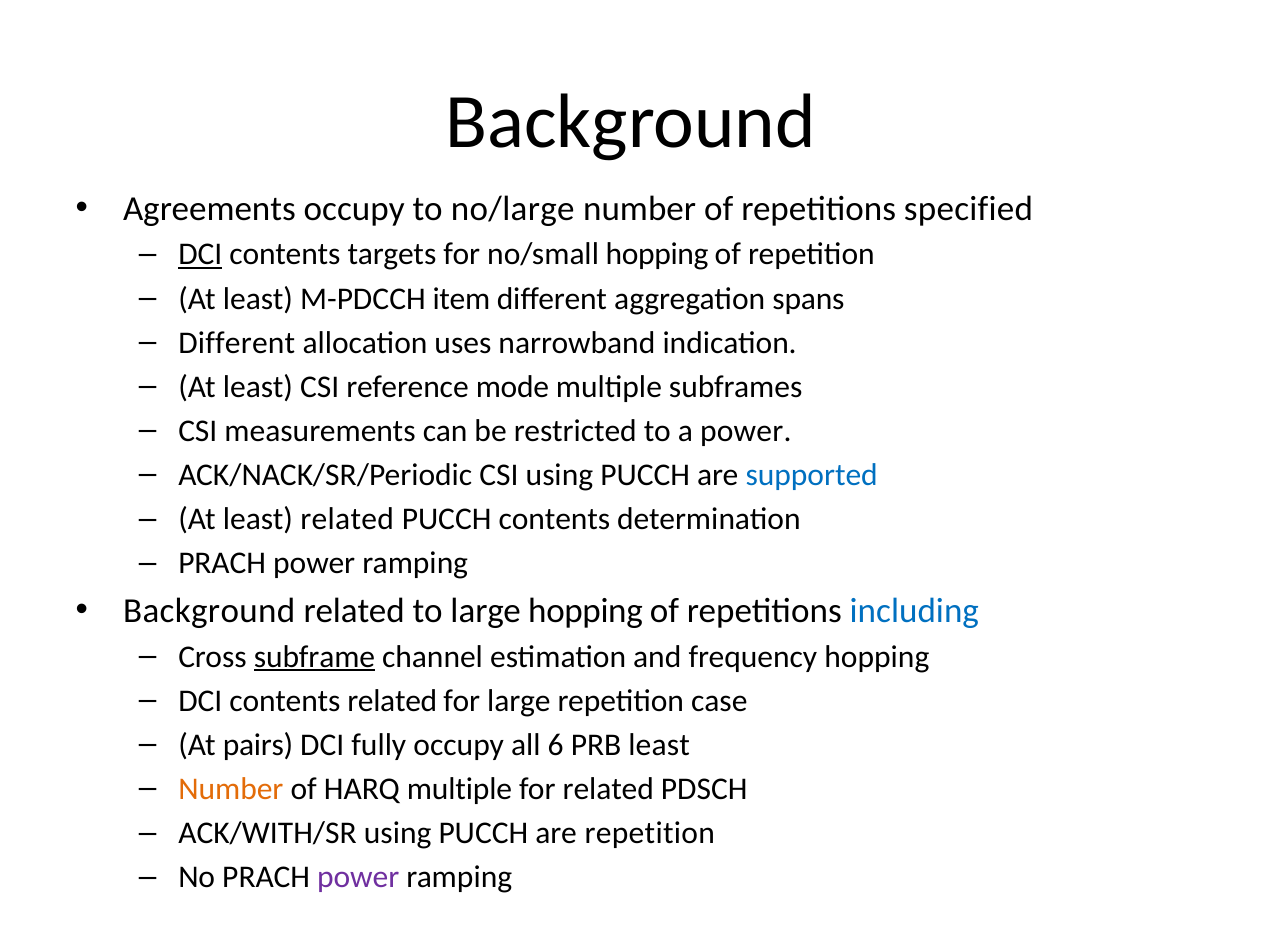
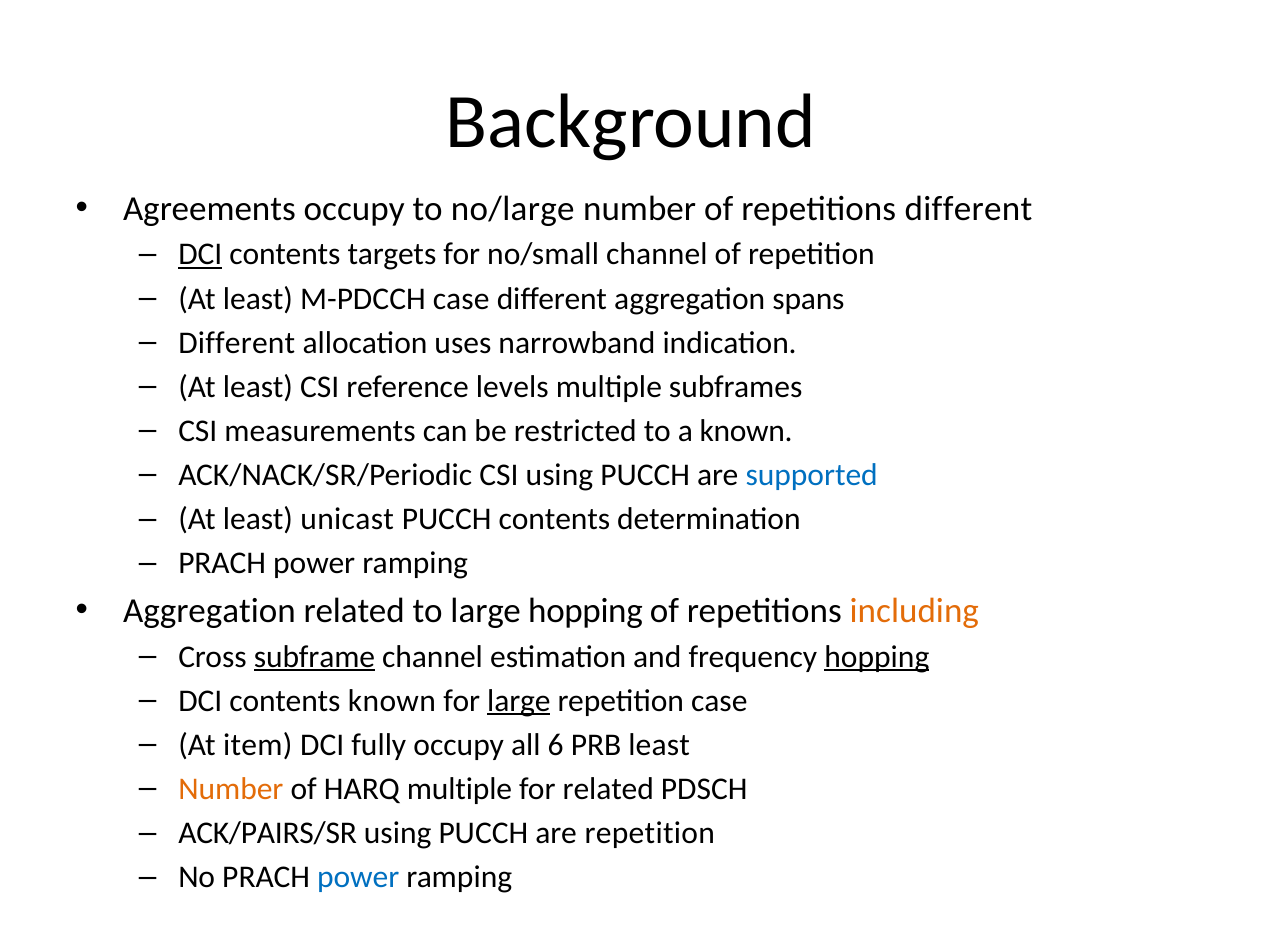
repetitions specified: specified -> different (969, 209)
no/small hopping: hopping -> channel (657, 255)
M-PDCCH item: item -> case (461, 299)
mode: mode -> levels (512, 387)
a power: power -> known (746, 431)
least related: related -> unicast (347, 520)
Background: Background -> Aggregation (209, 611)
including colour: blue -> orange (914, 611)
hopping underline: none -> present (877, 657)
contents related: related -> known (392, 701)
large underline: none -> present (519, 701)
pairs: pairs -> item (258, 745)
ACK/WITH/SR: ACK/WITH/SR -> ACK/PAIRS/SR (268, 834)
power colour: purple -> blue (358, 878)
